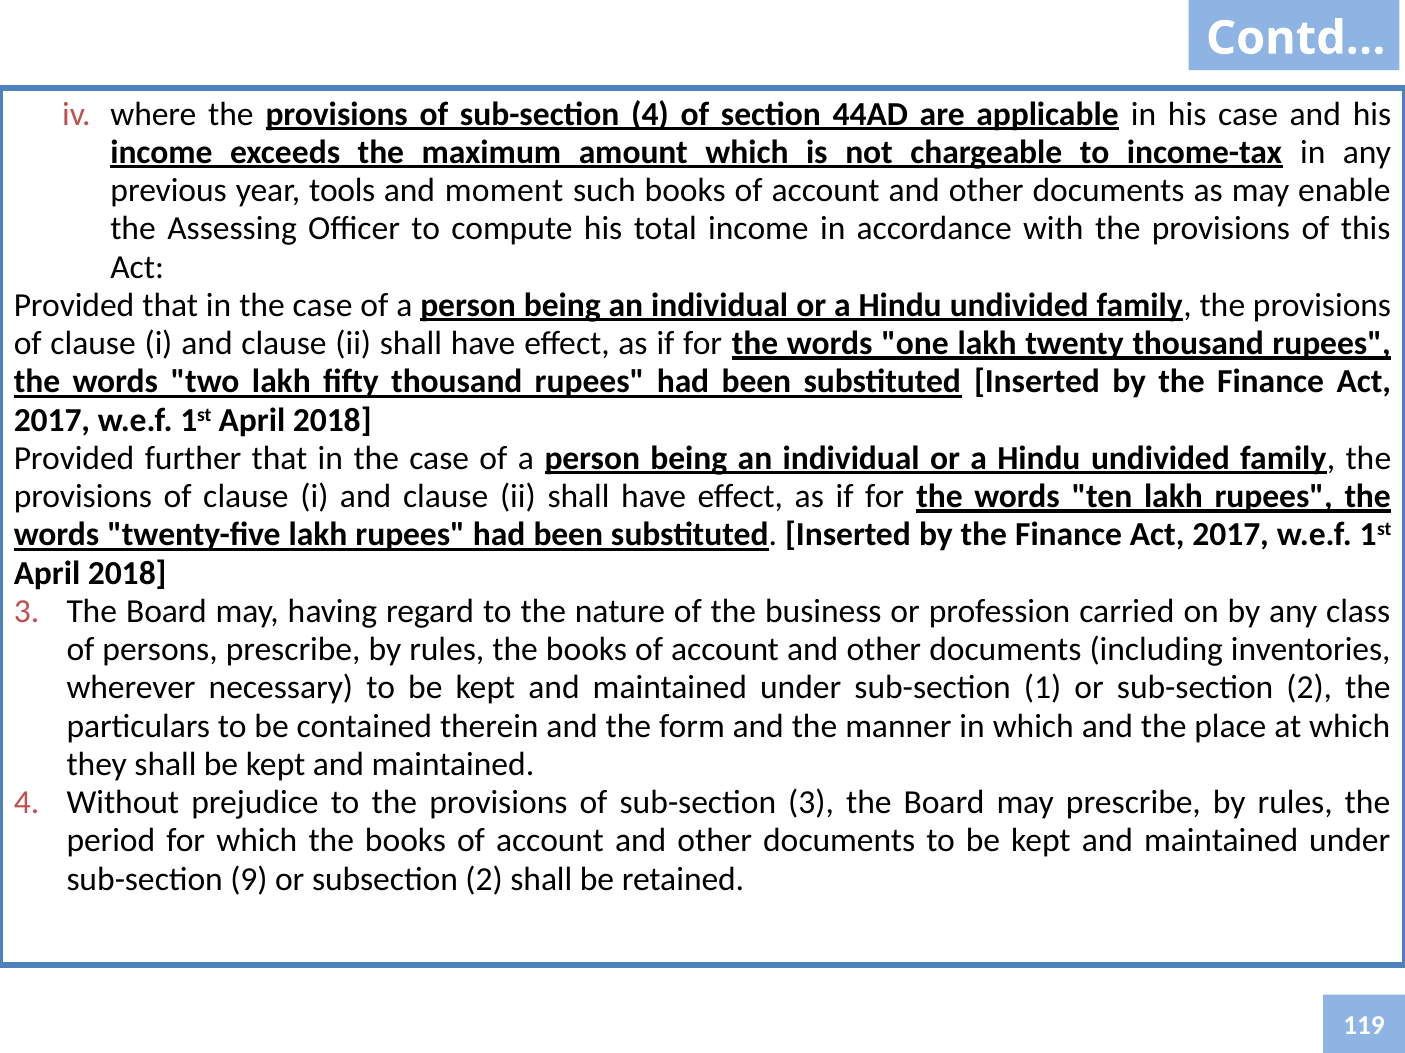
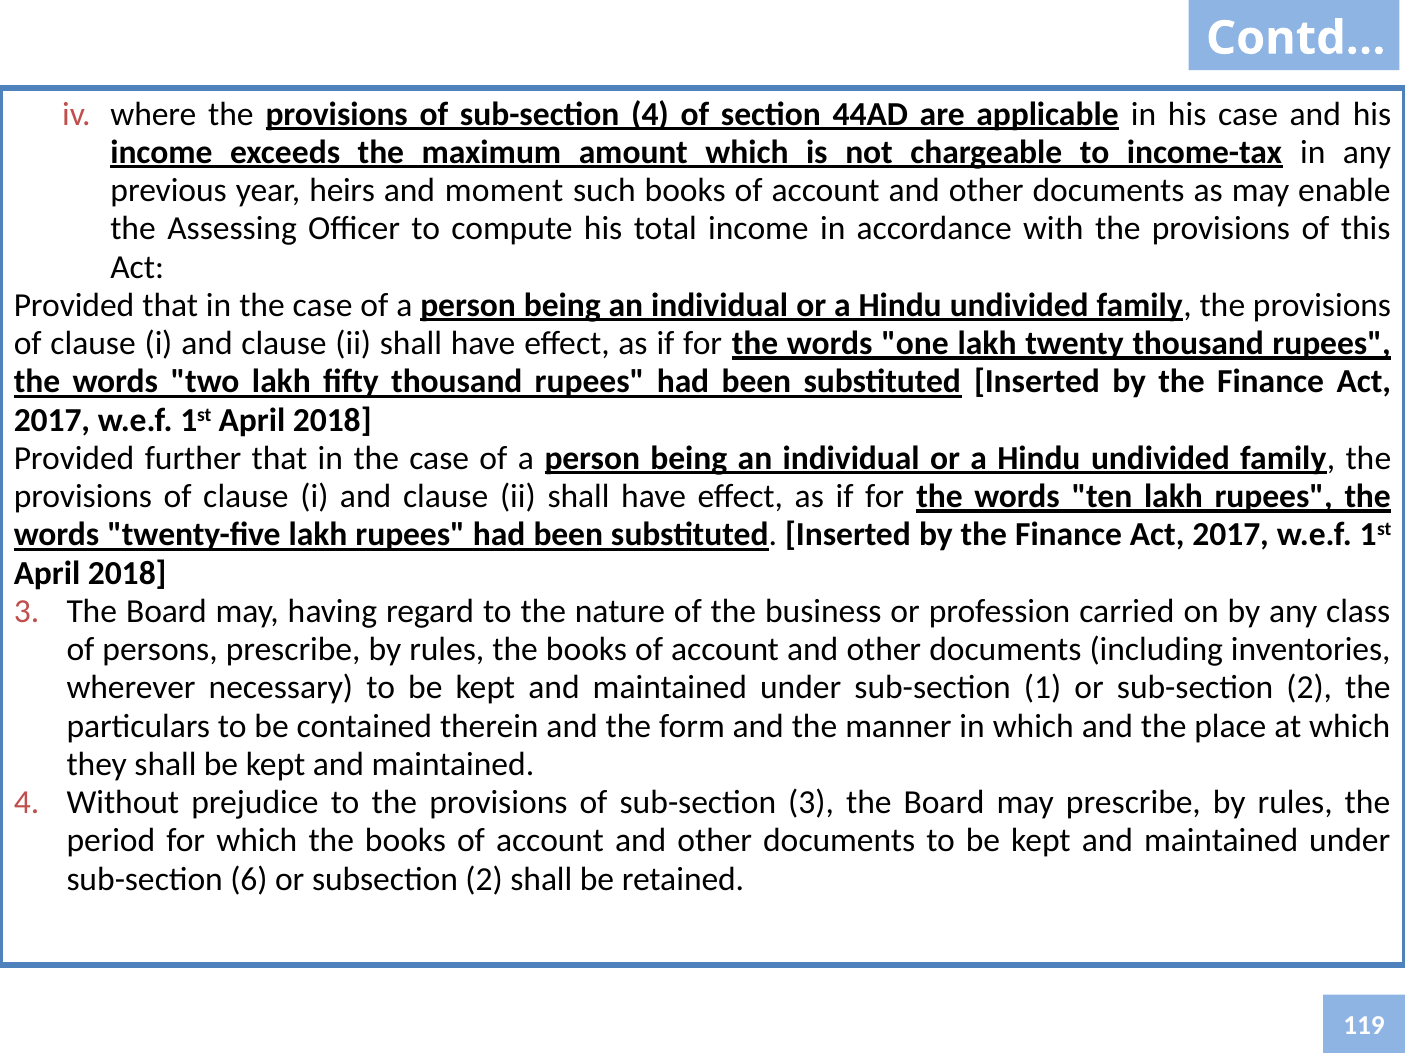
tools: tools -> heirs (342, 191)
9: 9 -> 6 (249, 880)
